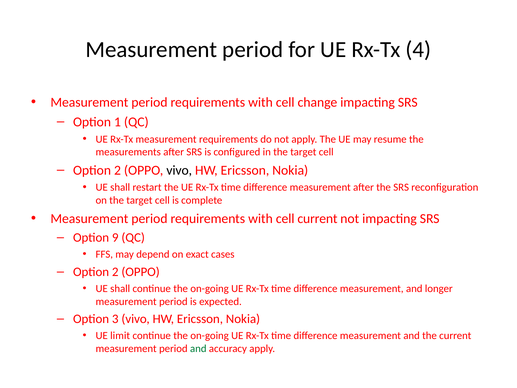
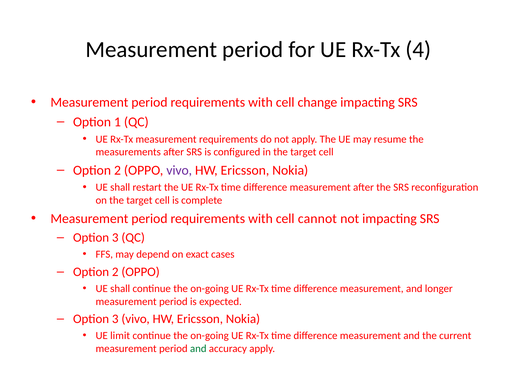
vivo colour: black -> purple (179, 170)
cell current: current -> cannot (317, 218)
9: 9 -> 3 (115, 238)
